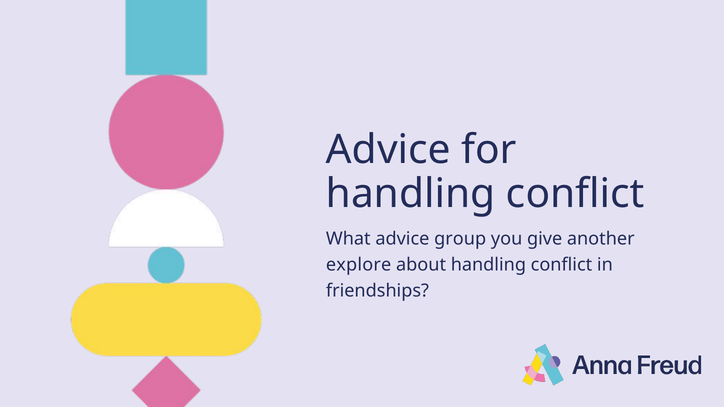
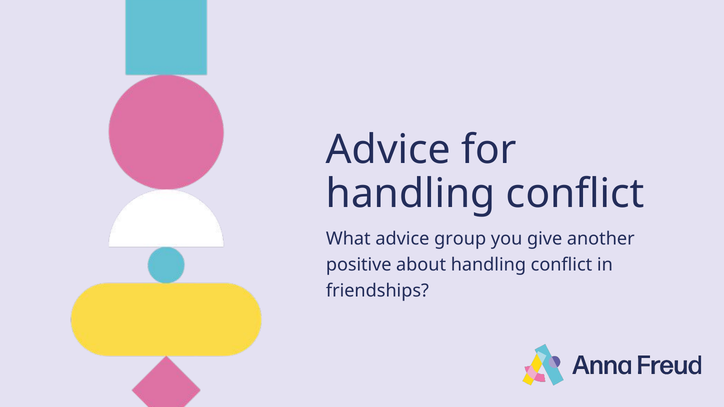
explore: explore -> positive (359, 265)
